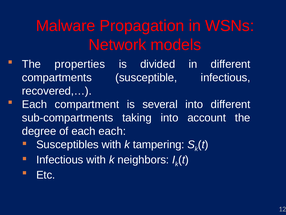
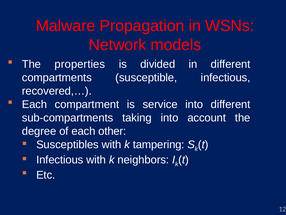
several: several -> service (160, 104)
each each: each -> other (112, 131)
